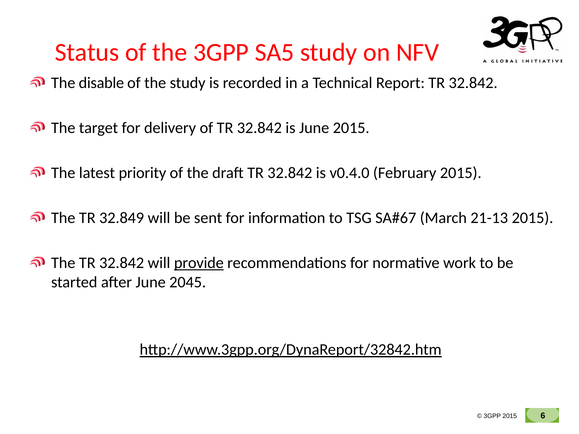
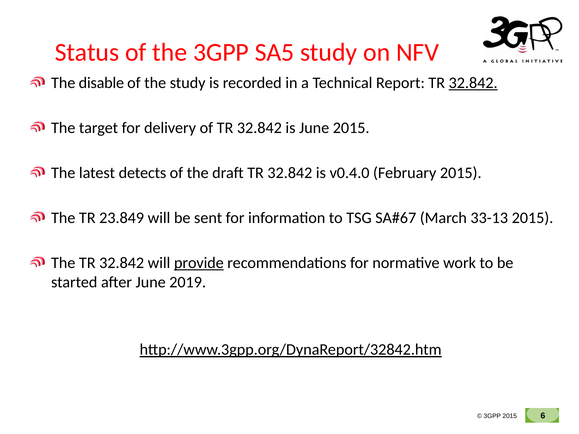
32.842 underline: none -> present (473, 83)
priority: priority -> detects (142, 173)
32.849: 32.849 -> 23.849 (122, 218)
21-13: 21-13 -> 33-13 (489, 218)
2045: 2045 -> 2019 (188, 282)
